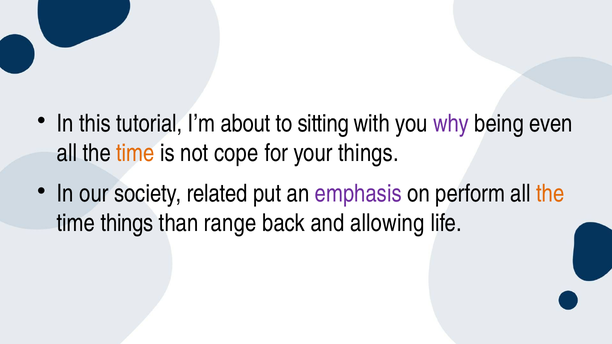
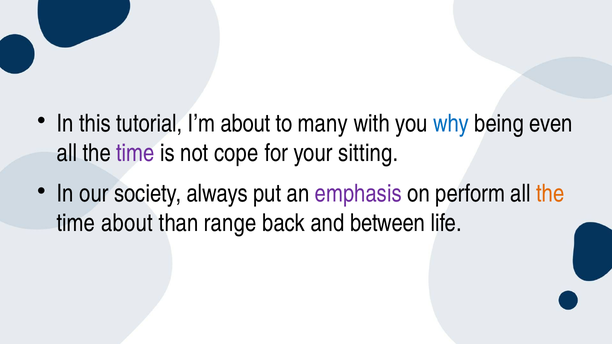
sitting: sitting -> many (323, 124)
why colour: purple -> blue (451, 124)
time colour: orange -> purple (135, 153)
your things: things -> sitting (368, 153)
related: related -> always (217, 194)
time things: things -> about (127, 223)
allowing: allowing -> between (388, 223)
